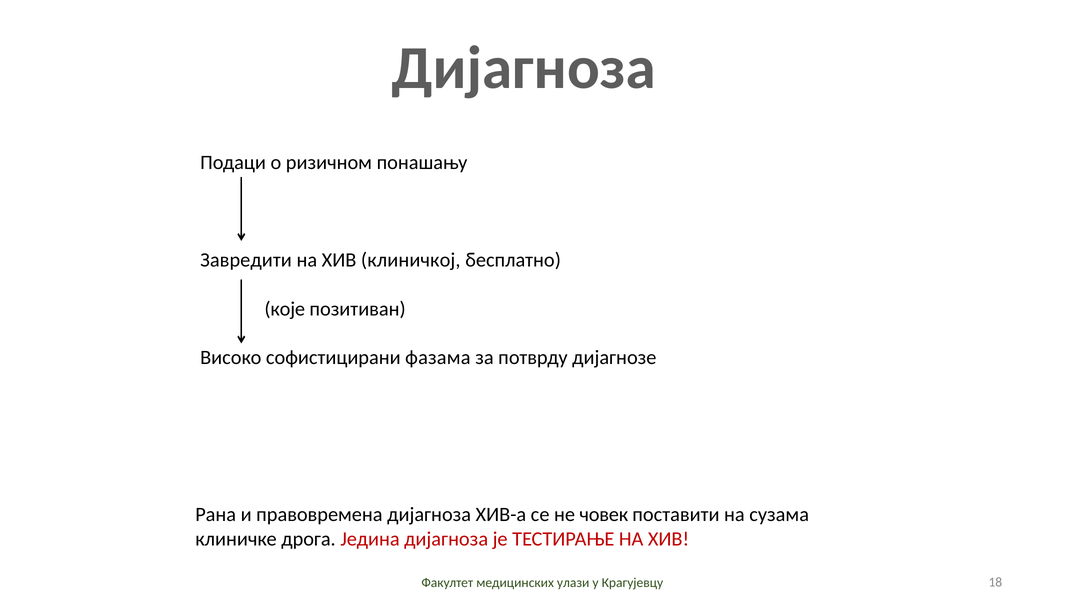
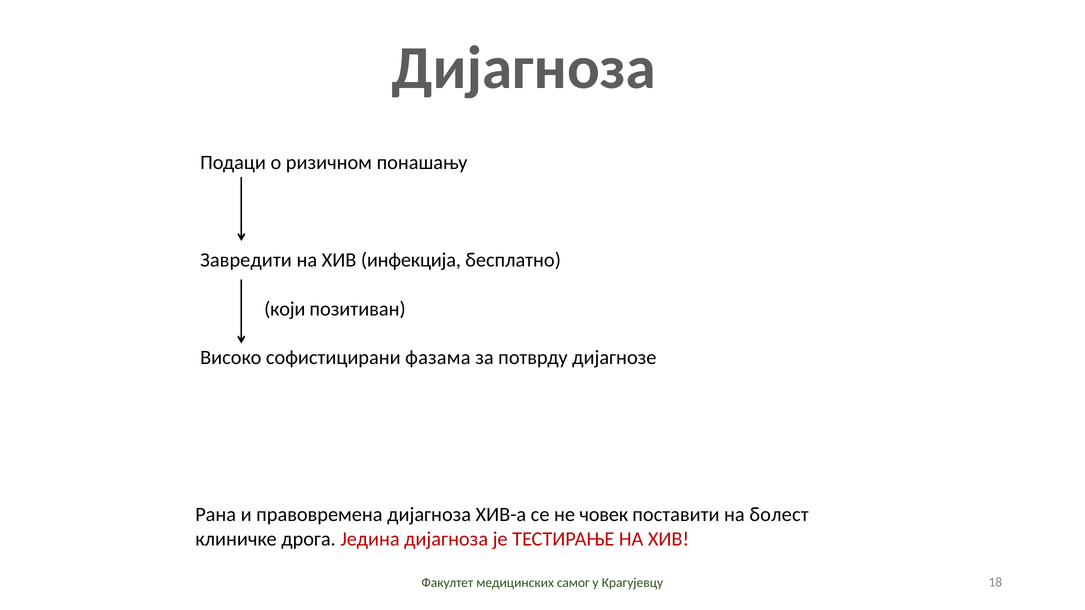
клиничкој: клиничкој -> инфекција (411, 260)
које: које -> који (285, 309)
сузама: сузама -> болест (779, 515)
улази: улази -> самог (573, 583)
